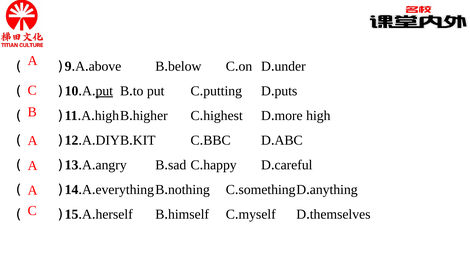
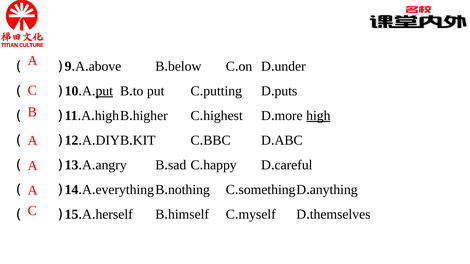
high underline: none -> present (318, 116)
